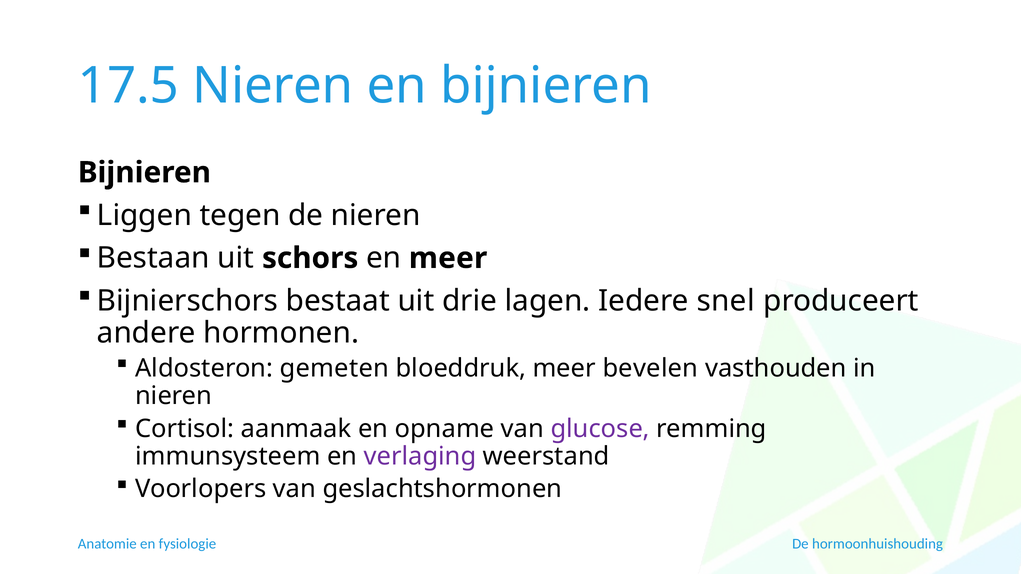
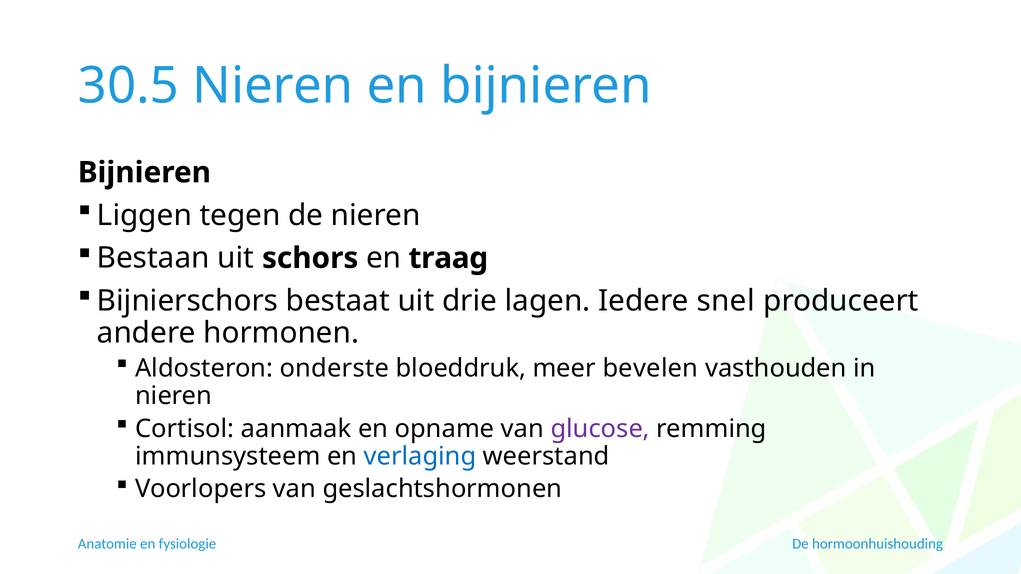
17.5: 17.5 -> 30.5 (128, 86)
en meer: meer -> traag (448, 258)
gemeten: gemeten -> onderste (334, 368)
verlaging colour: purple -> blue (420, 456)
